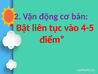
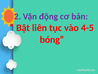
điểm: điểm -> bóng (52, 39)
